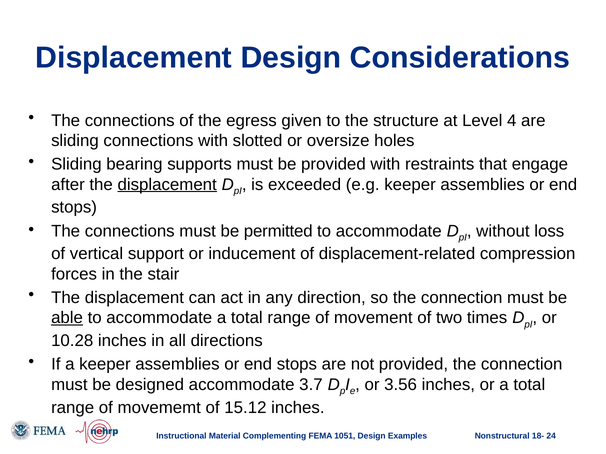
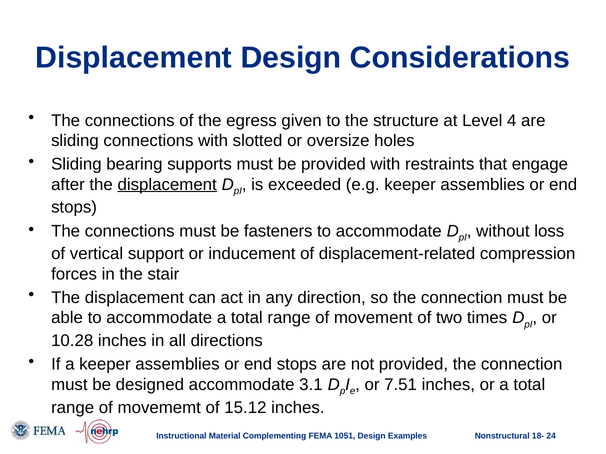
permitted: permitted -> fasteners (278, 231)
able underline: present -> none (67, 318)
3.7: 3.7 -> 3.1 (311, 385)
3.56: 3.56 -> 7.51 (401, 385)
